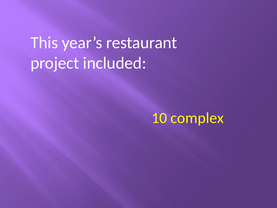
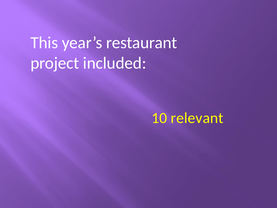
complex: complex -> relevant (197, 118)
